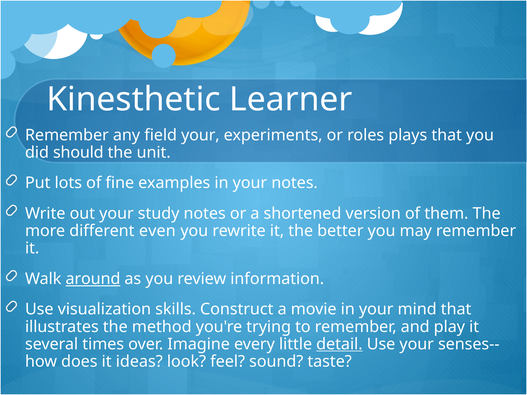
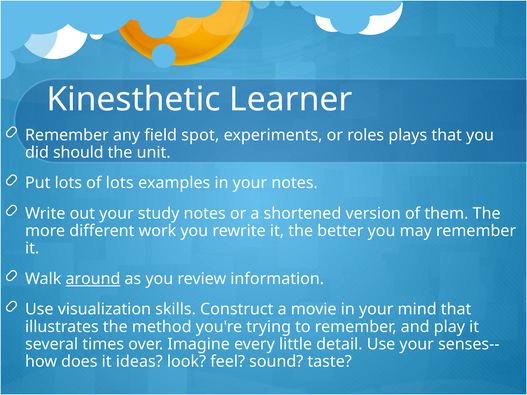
field your: your -> spot (200, 135)
of fine: fine -> lots (120, 183)
even: even -> work (157, 231)
detail underline: present -> none (339, 344)
